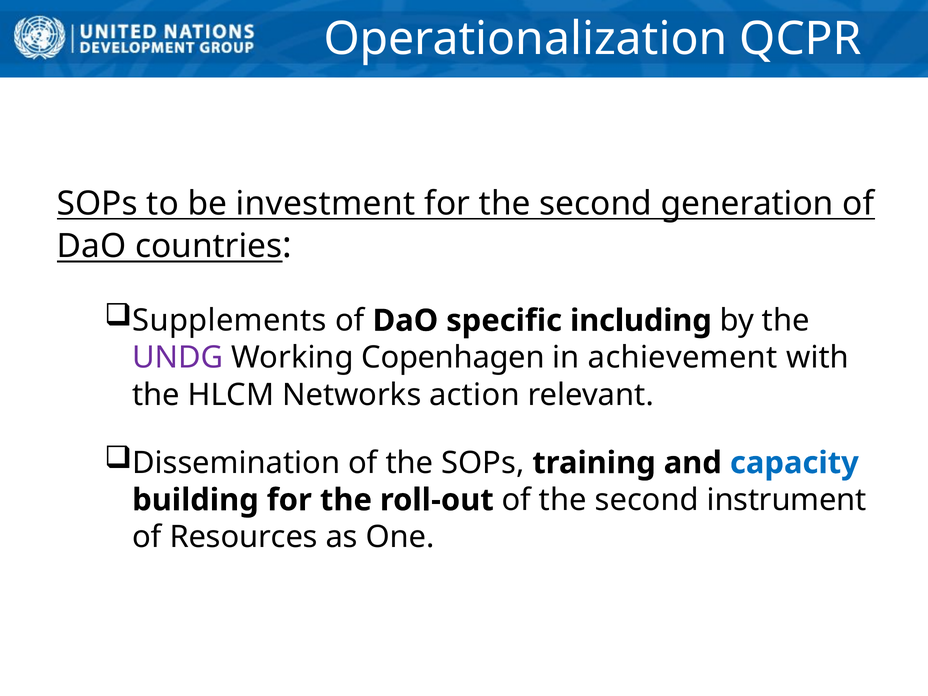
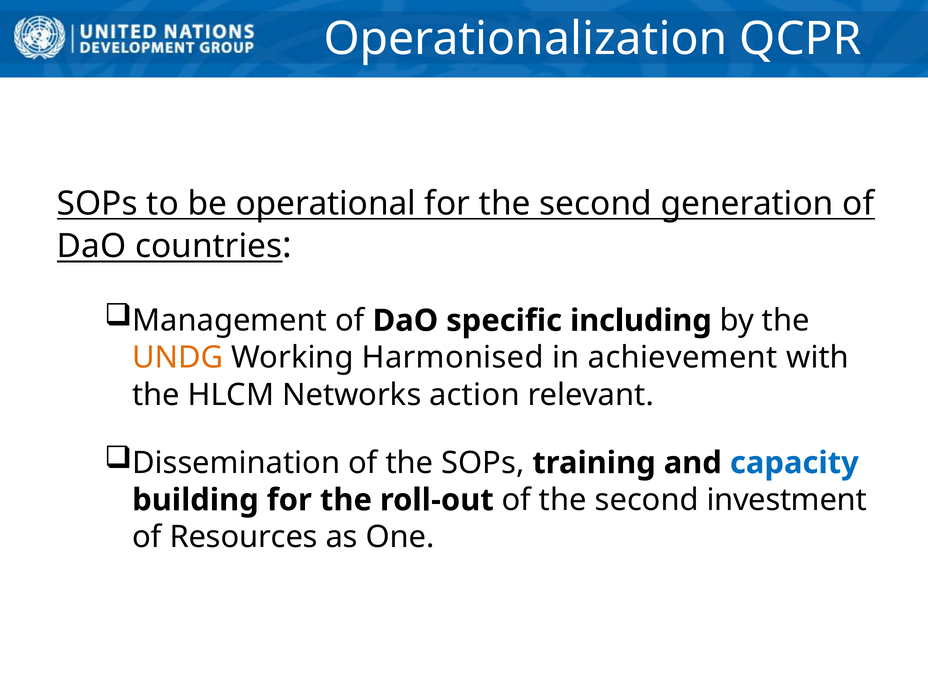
investment: investment -> operational (326, 204)
Supplements: Supplements -> Management (230, 321)
UNDG colour: purple -> orange (178, 358)
Copenhagen: Copenhagen -> Harmonised (453, 358)
instrument: instrument -> investment (787, 500)
